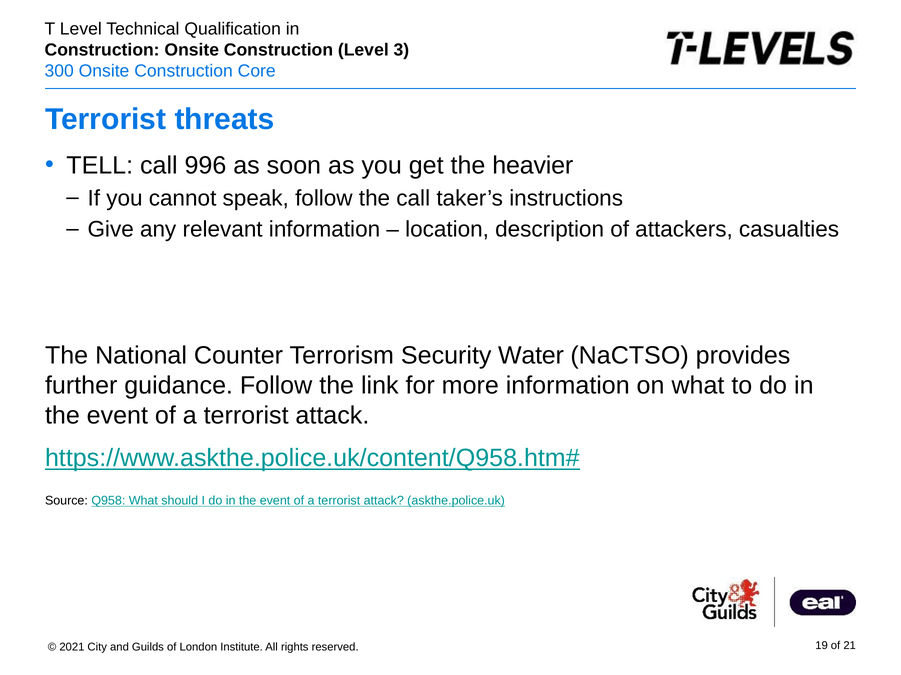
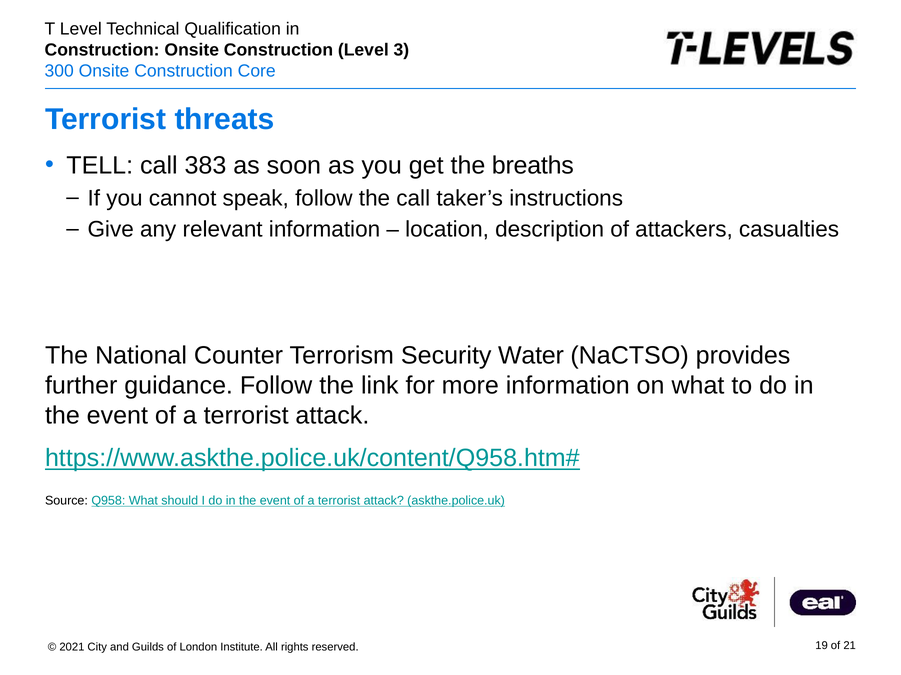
996: 996 -> 383 (205, 166)
heavier: heavier -> breaths (533, 166)
